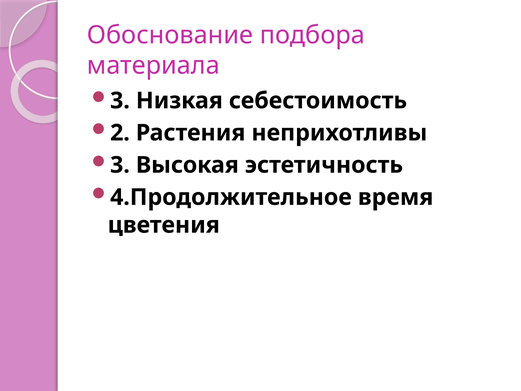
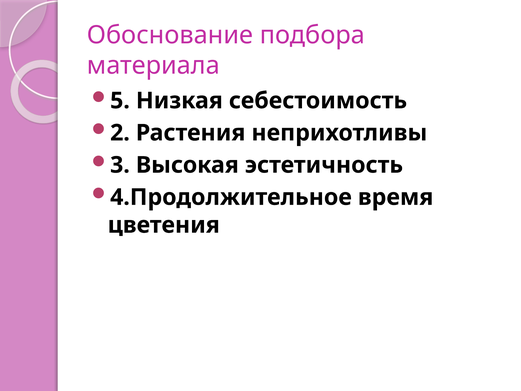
3: 3 -> 5 (120, 101)
